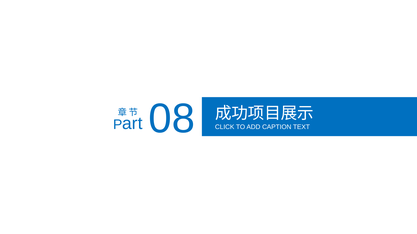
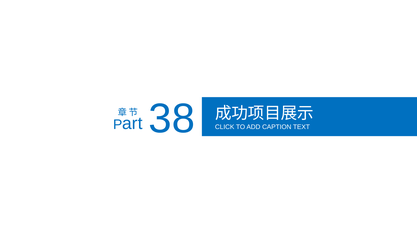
08: 08 -> 38 (172, 119)
